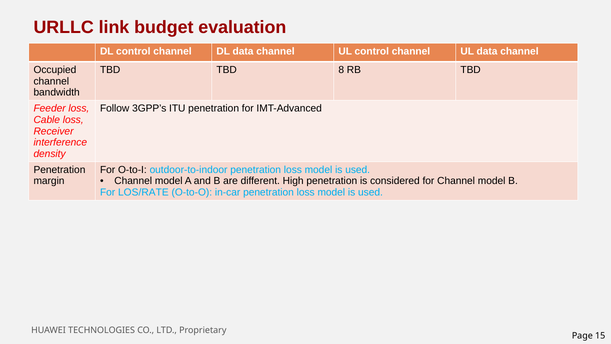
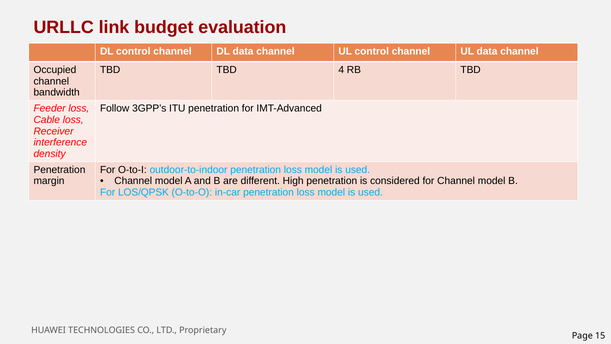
8: 8 -> 4 (341, 70)
LOS/RATE: LOS/RATE -> LOS/QPSK (143, 192)
